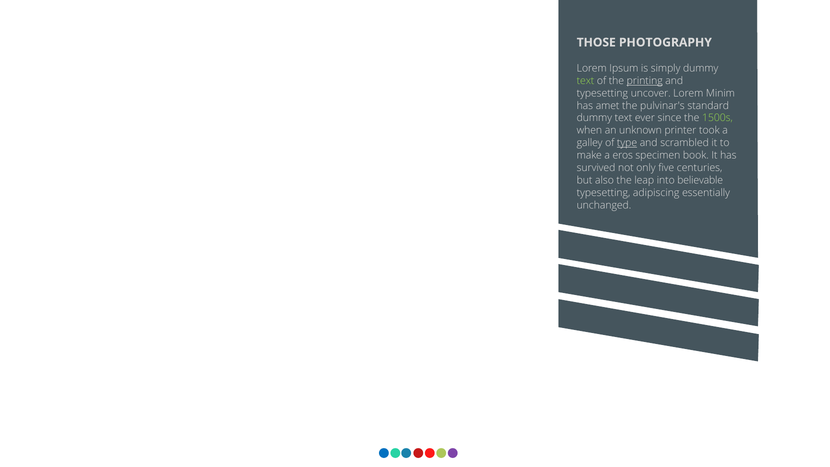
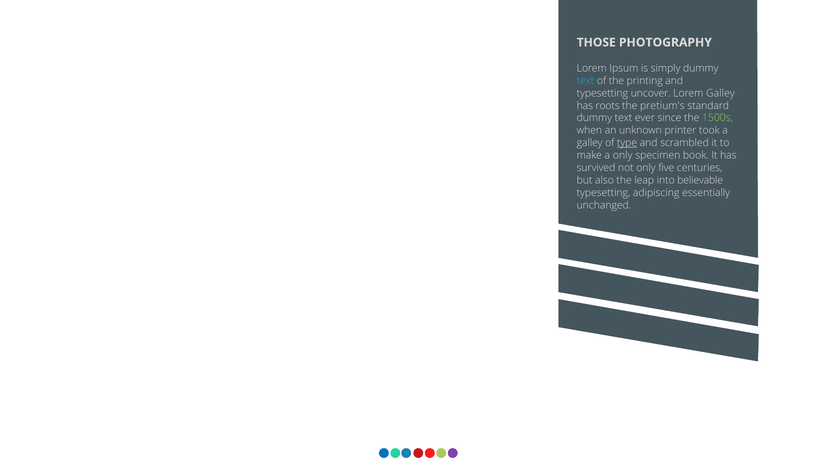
text colour: light green -> light blue (586, 81)
printing underline: present -> none (645, 81)
Lorem Minim: Minim -> Galley (720, 93)
amet: amet -> roots (608, 106)
pulvinar's: pulvinar's -> pretium's (662, 106)
a eros: eros -> only (623, 155)
